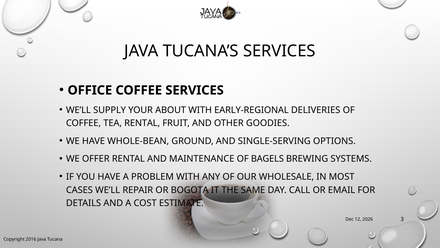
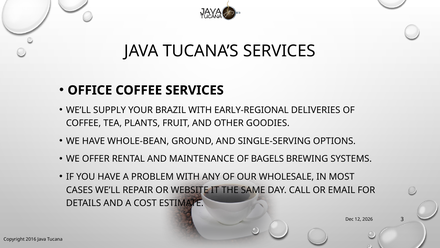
ABOUT: ABOUT -> BRAZIL (171, 110)
TEA RENTAL: RENTAL -> PLANTS (142, 123)
BOGOTA: BOGOTA -> WEBSITE (190, 190)
